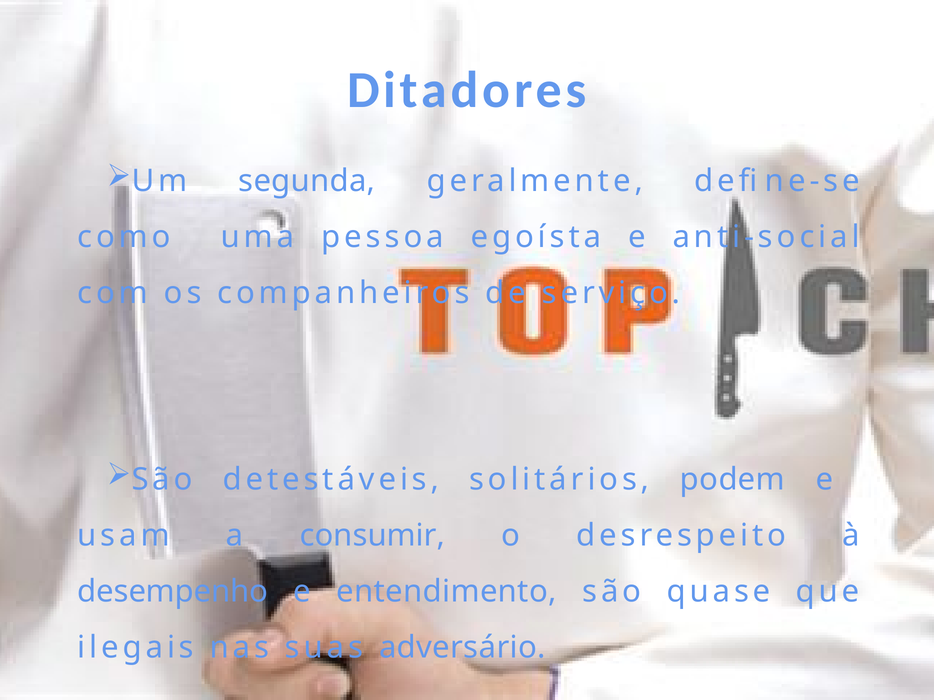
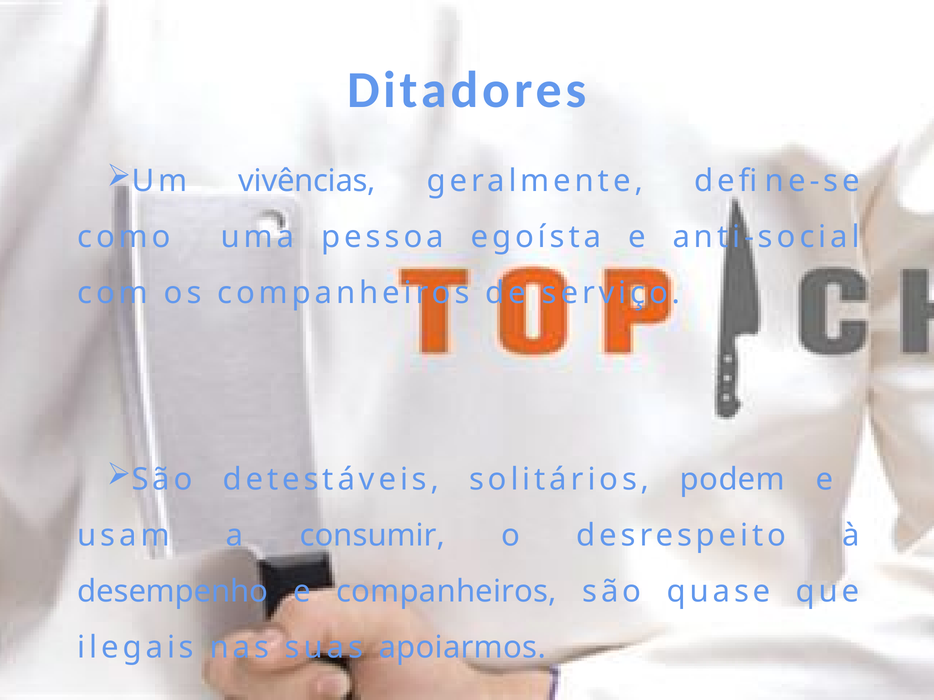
segunda: segunda -> vivências (307, 181)
e entendimento: entendimento -> companheiros (447, 592)
adversário: adversário -> apoiarmos (462, 648)
